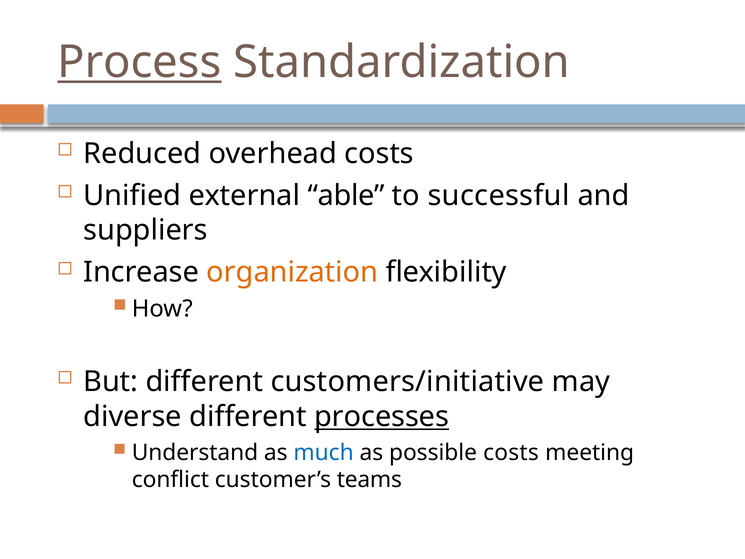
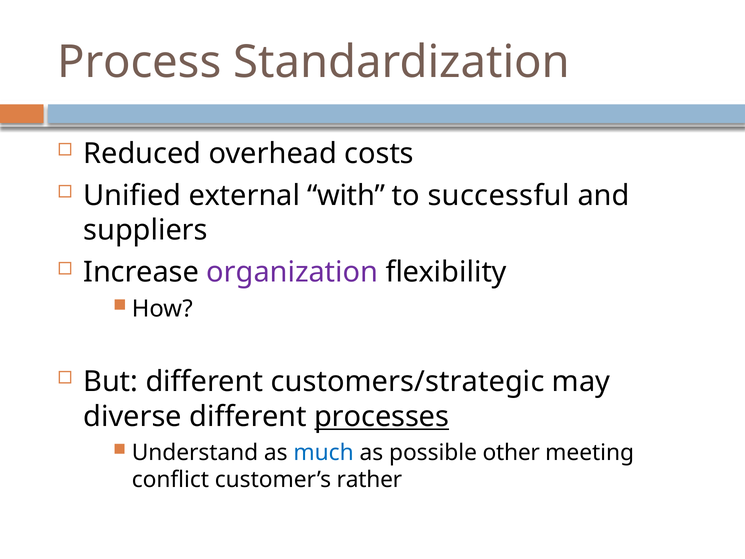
Process underline: present -> none (139, 62)
able: able -> with (346, 195)
organization colour: orange -> purple (292, 272)
customers/initiative: customers/initiative -> customers/strategic (408, 382)
possible costs: costs -> other (511, 452)
teams: teams -> rather (369, 480)
